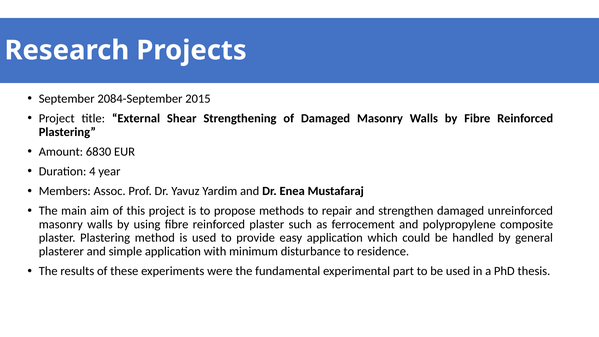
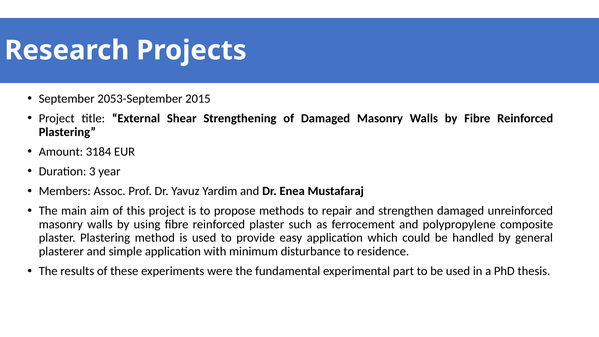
2084-September: 2084-September -> 2053-September (140, 99)
6830: 6830 -> 3184 (99, 152)
4: 4 -> 3 (92, 171)
